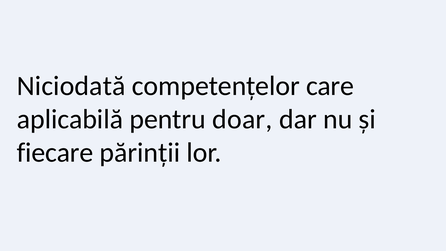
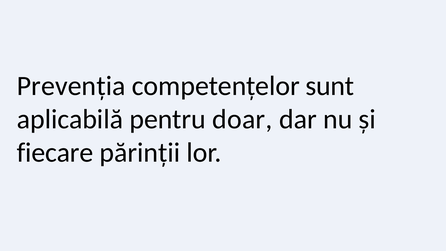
Niciodată: Niciodată -> Prevenția (71, 86)
care: care -> sunt (330, 86)
